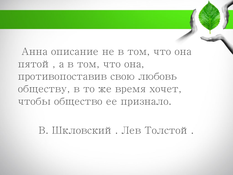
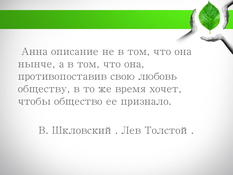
пятой: пятой -> нынче (37, 64)
